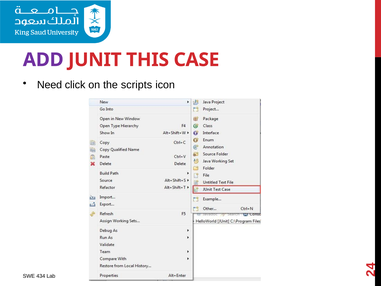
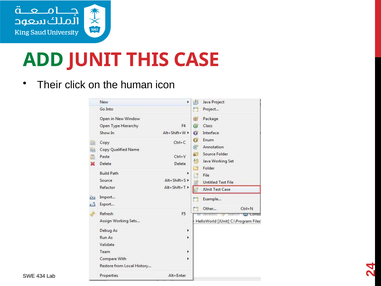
ADD colour: purple -> green (43, 60)
Need: Need -> Their (49, 85)
scripts: scripts -> human (137, 85)
